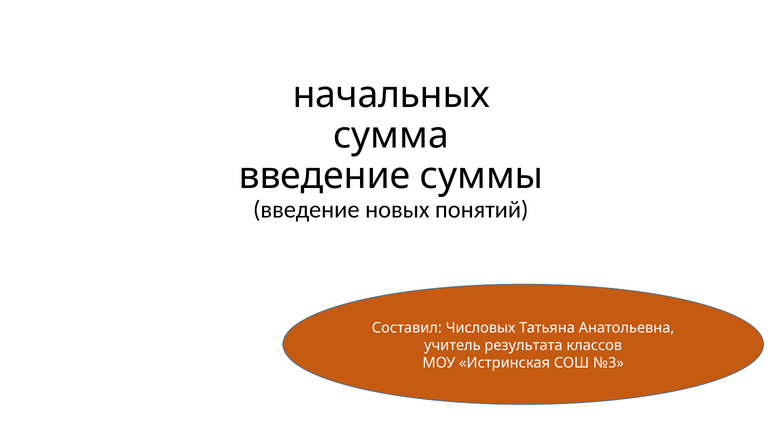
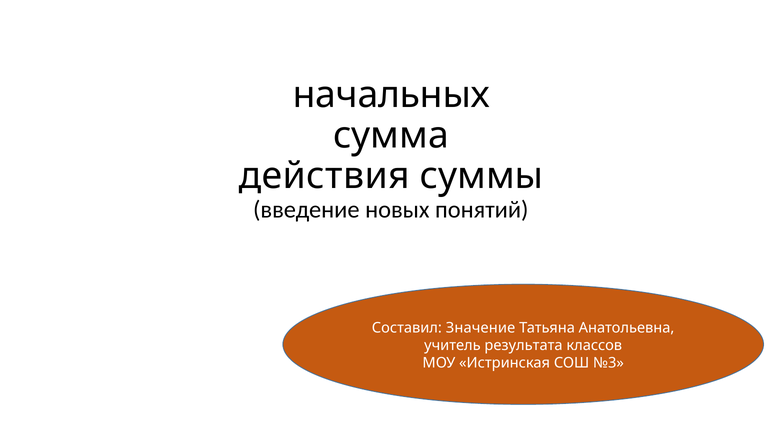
введение: введение -> действия (324, 176)
Числовых: Числовых -> Значение (481, 328)
